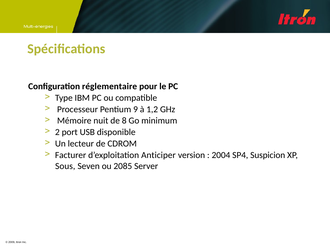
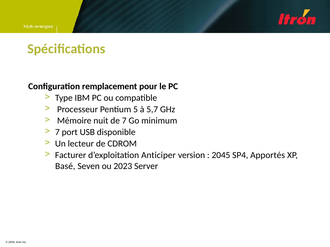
réglementaire: réglementaire -> remplacement (110, 87)
9: 9 -> 5 (136, 110)
1,2: 1,2 -> 5,7 (152, 110)
de 8: 8 -> 7 (124, 121)
2: 2 -> 7 (57, 132)
2004: 2004 -> 2045 (221, 155)
Suspicion: Suspicion -> Apportés (268, 155)
Sous: Sous -> Basé (65, 166)
2085: 2085 -> 2023 (123, 166)
